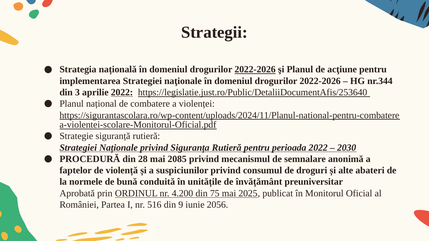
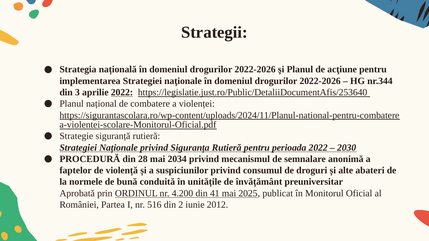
2022-2026 underline: present -> none (255, 70)
2085: 2085 -> 2034 (177, 159)
75: 75 -> 41 (215, 193)
9: 9 -> 2 (181, 205)
2056: 2056 -> 2012 (218, 205)
